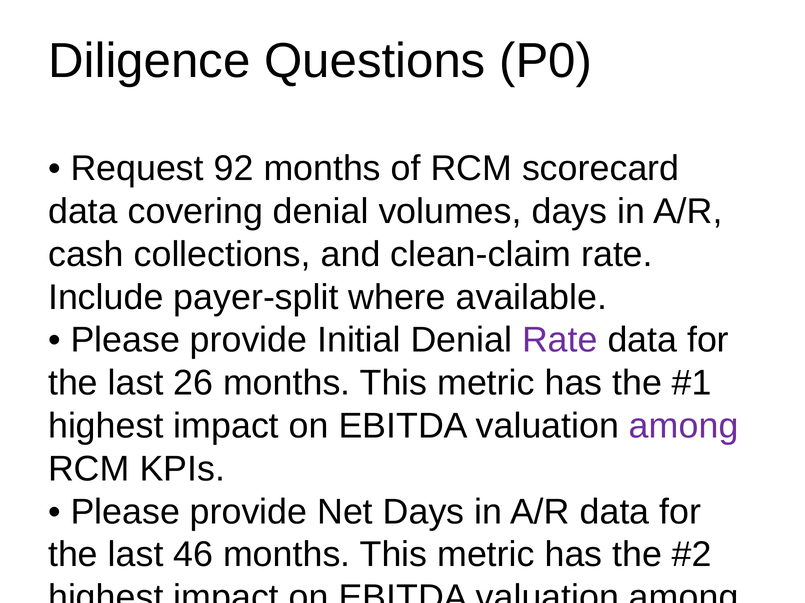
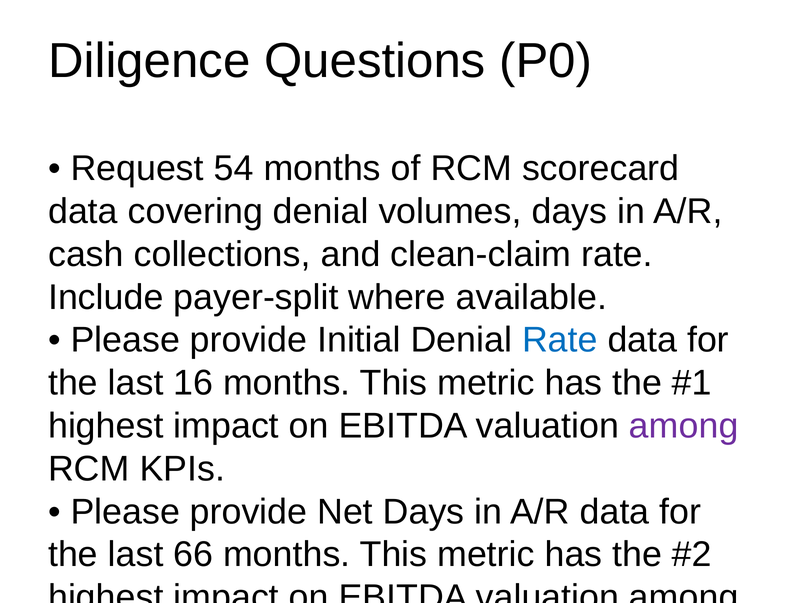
92: 92 -> 54 (234, 169)
Rate colour: purple -> blue (560, 341)
26: 26 -> 16 (193, 384)
46: 46 -> 66 (193, 555)
